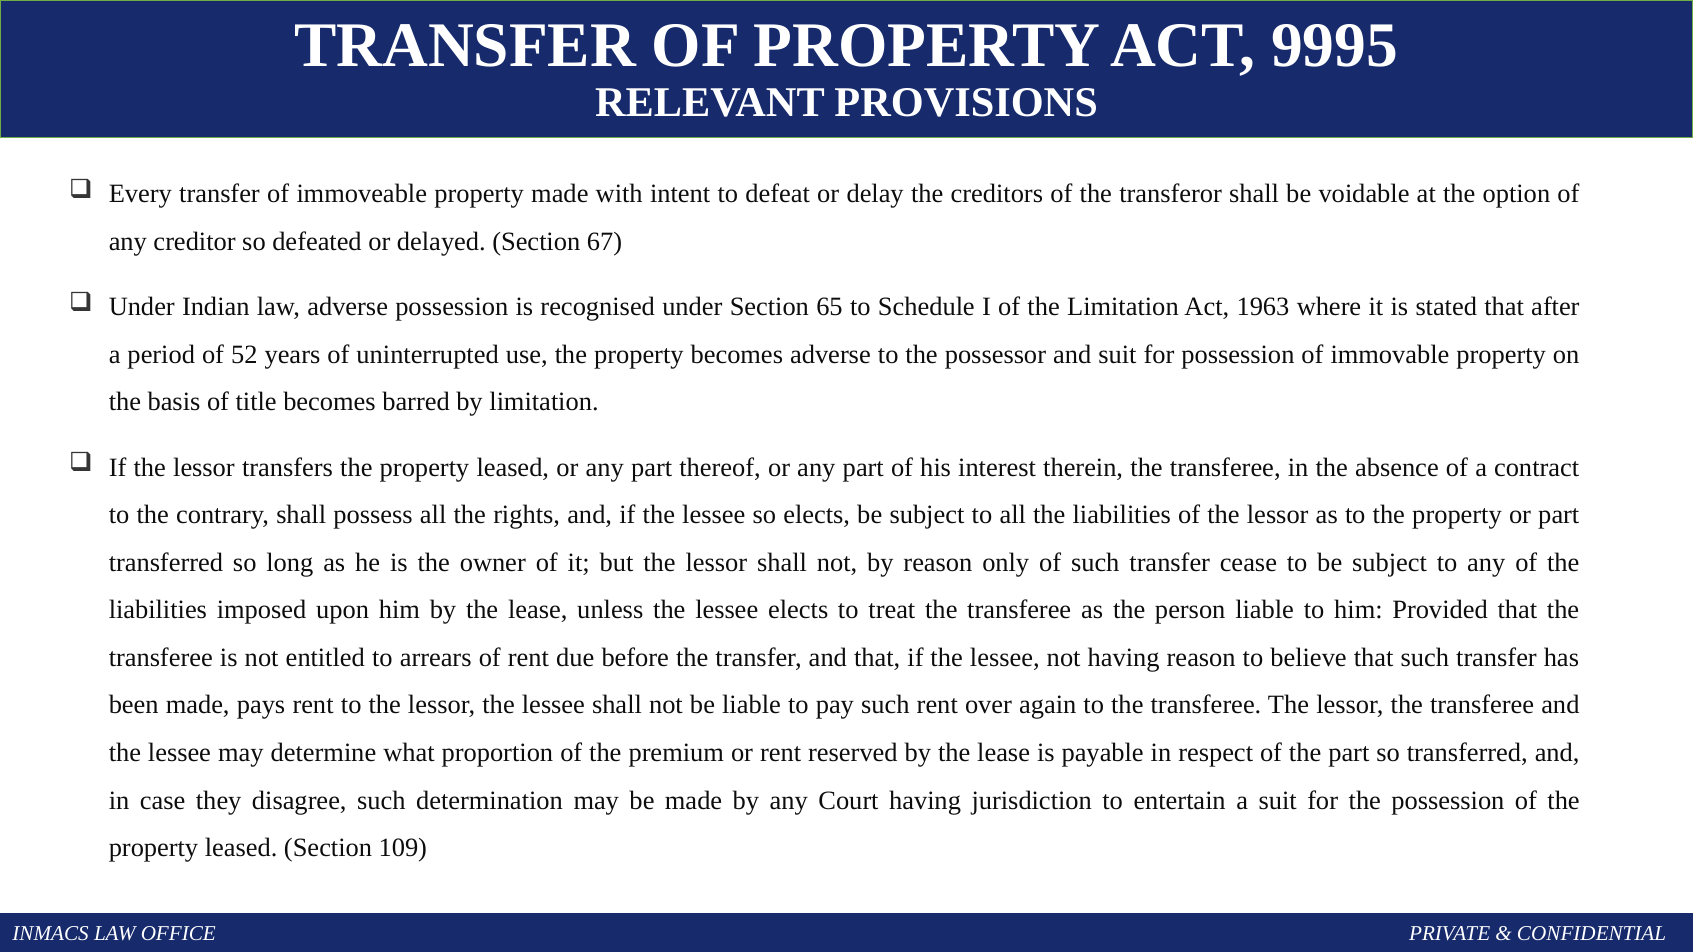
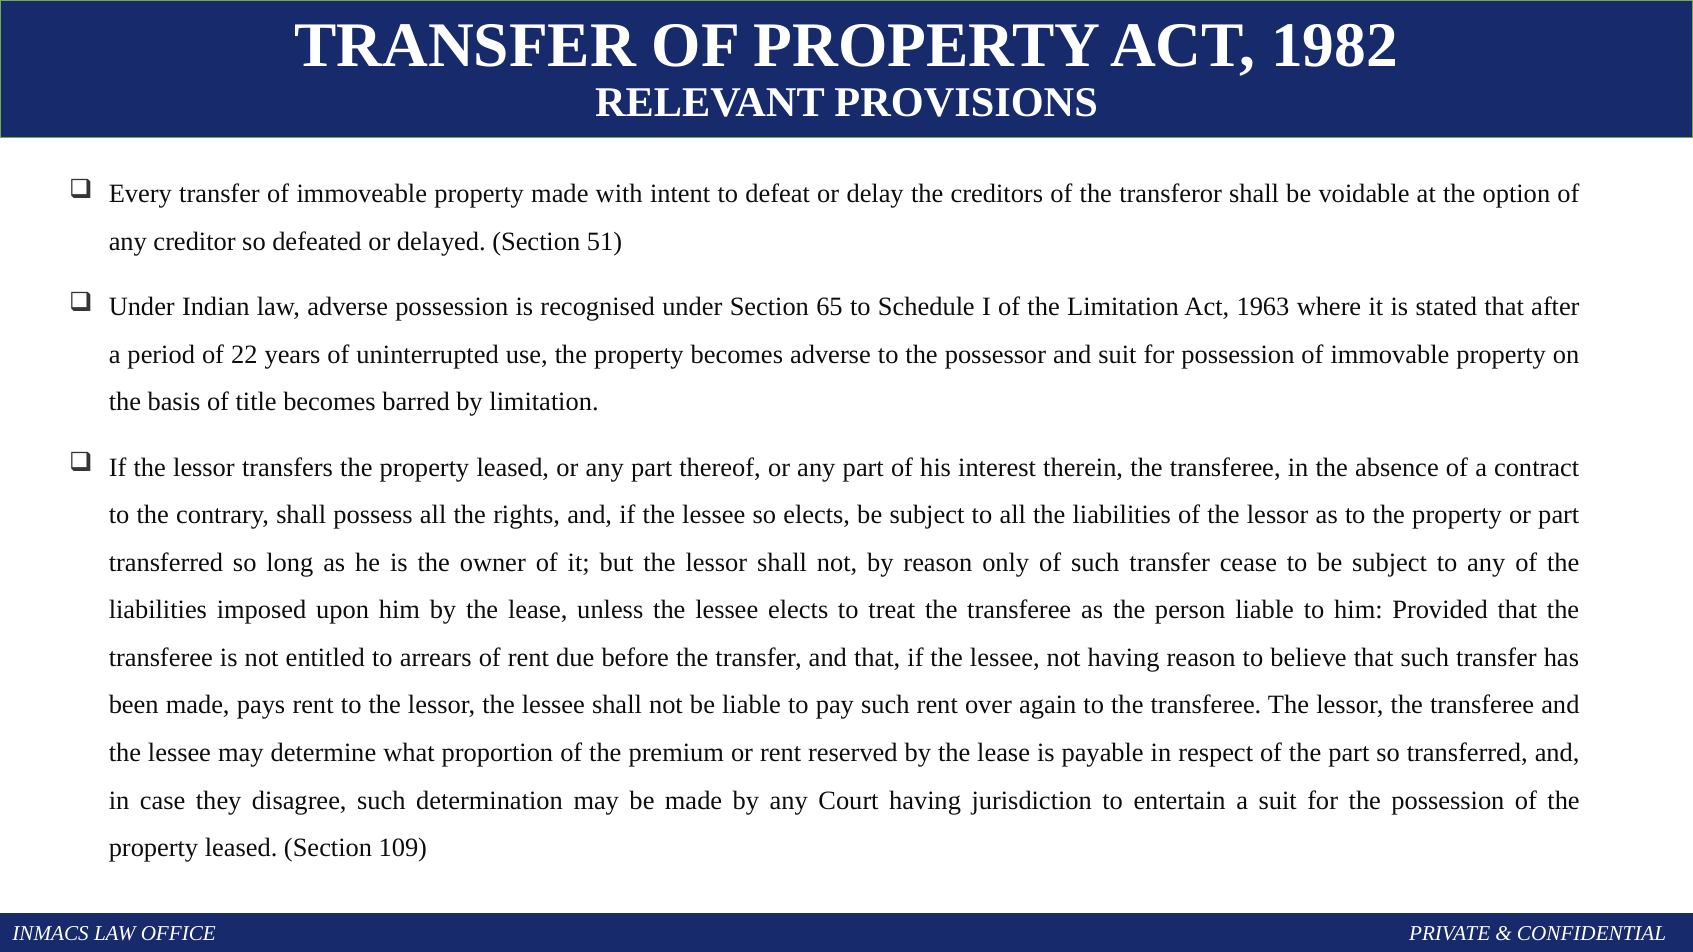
9995: 9995 -> 1982 (1335, 45)
67: 67 -> 51 (604, 242)
52: 52 -> 22 (244, 355)
